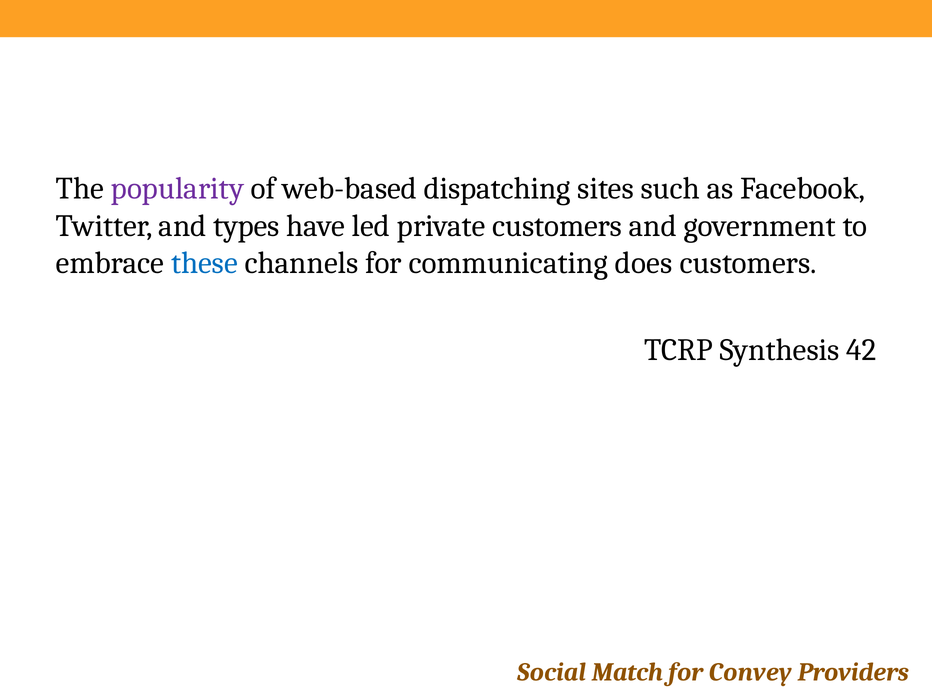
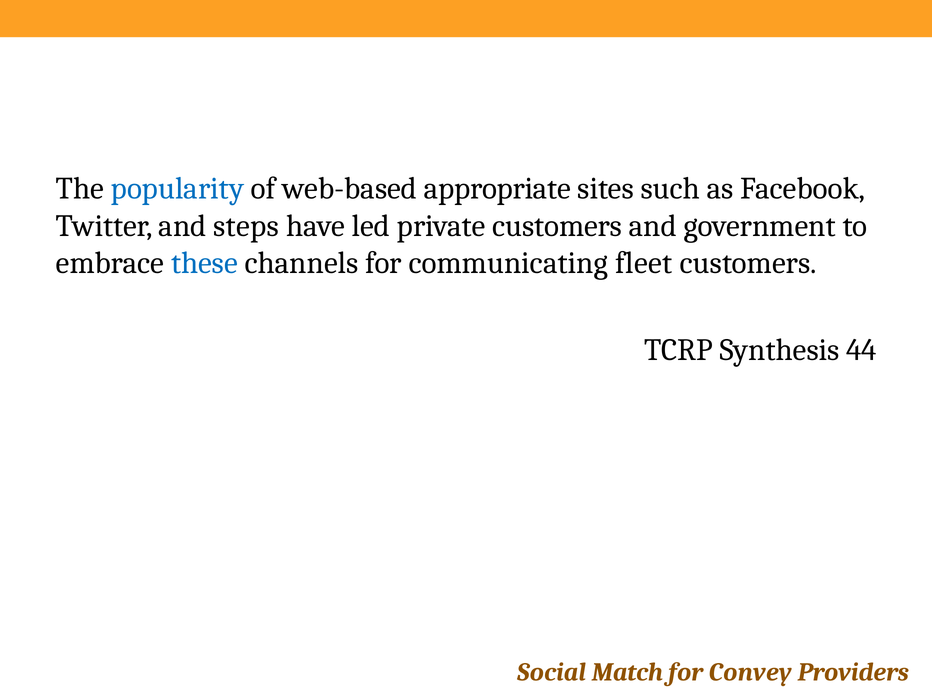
popularity colour: purple -> blue (177, 189)
dispatching: dispatching -> appropriate (497, 189)
types: types -> steps (246, 226)
does: does -> fleet (644, 263)
42: 42 -> 44 (861, 350)
